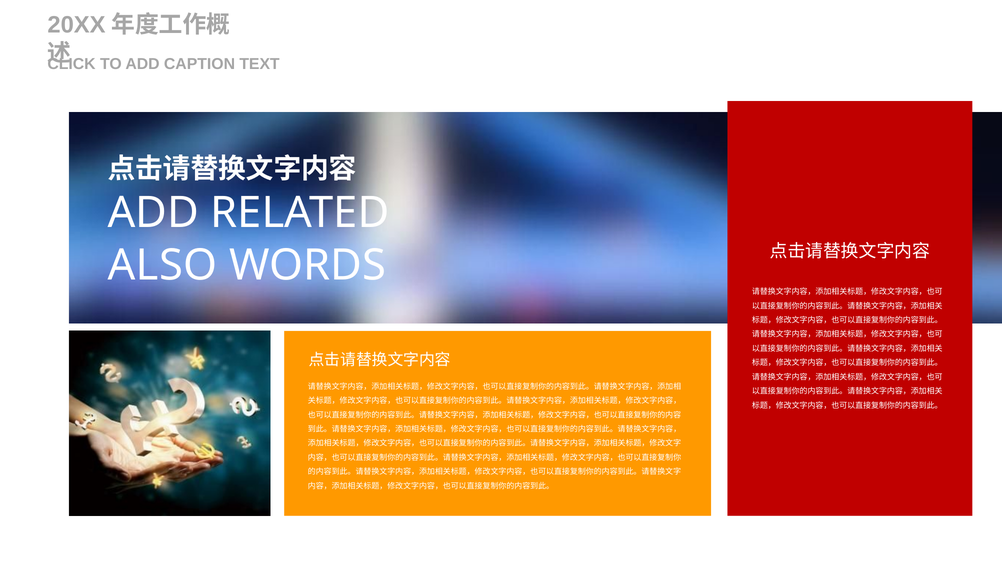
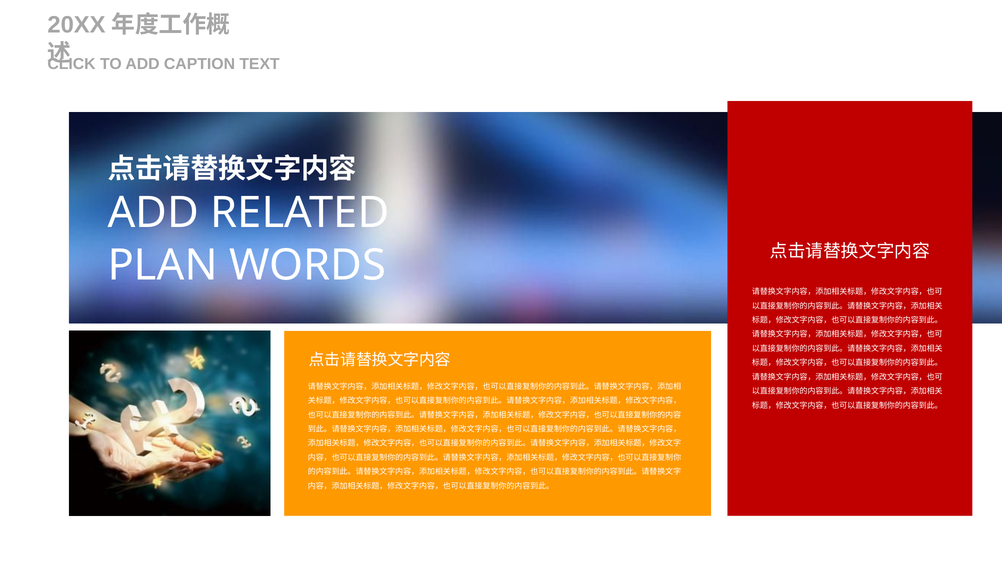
ALSO: ALSO -> PLAN (163, 266)
